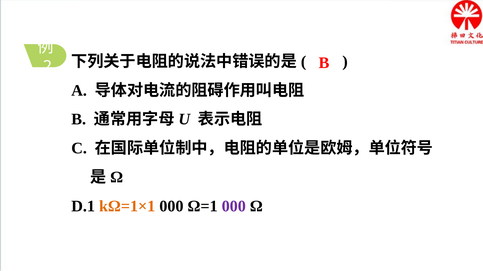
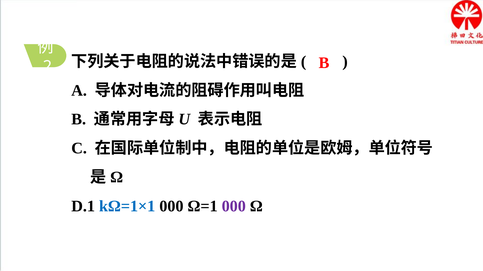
kΩ=1×1 colour: orange -> blue (127, 207)
